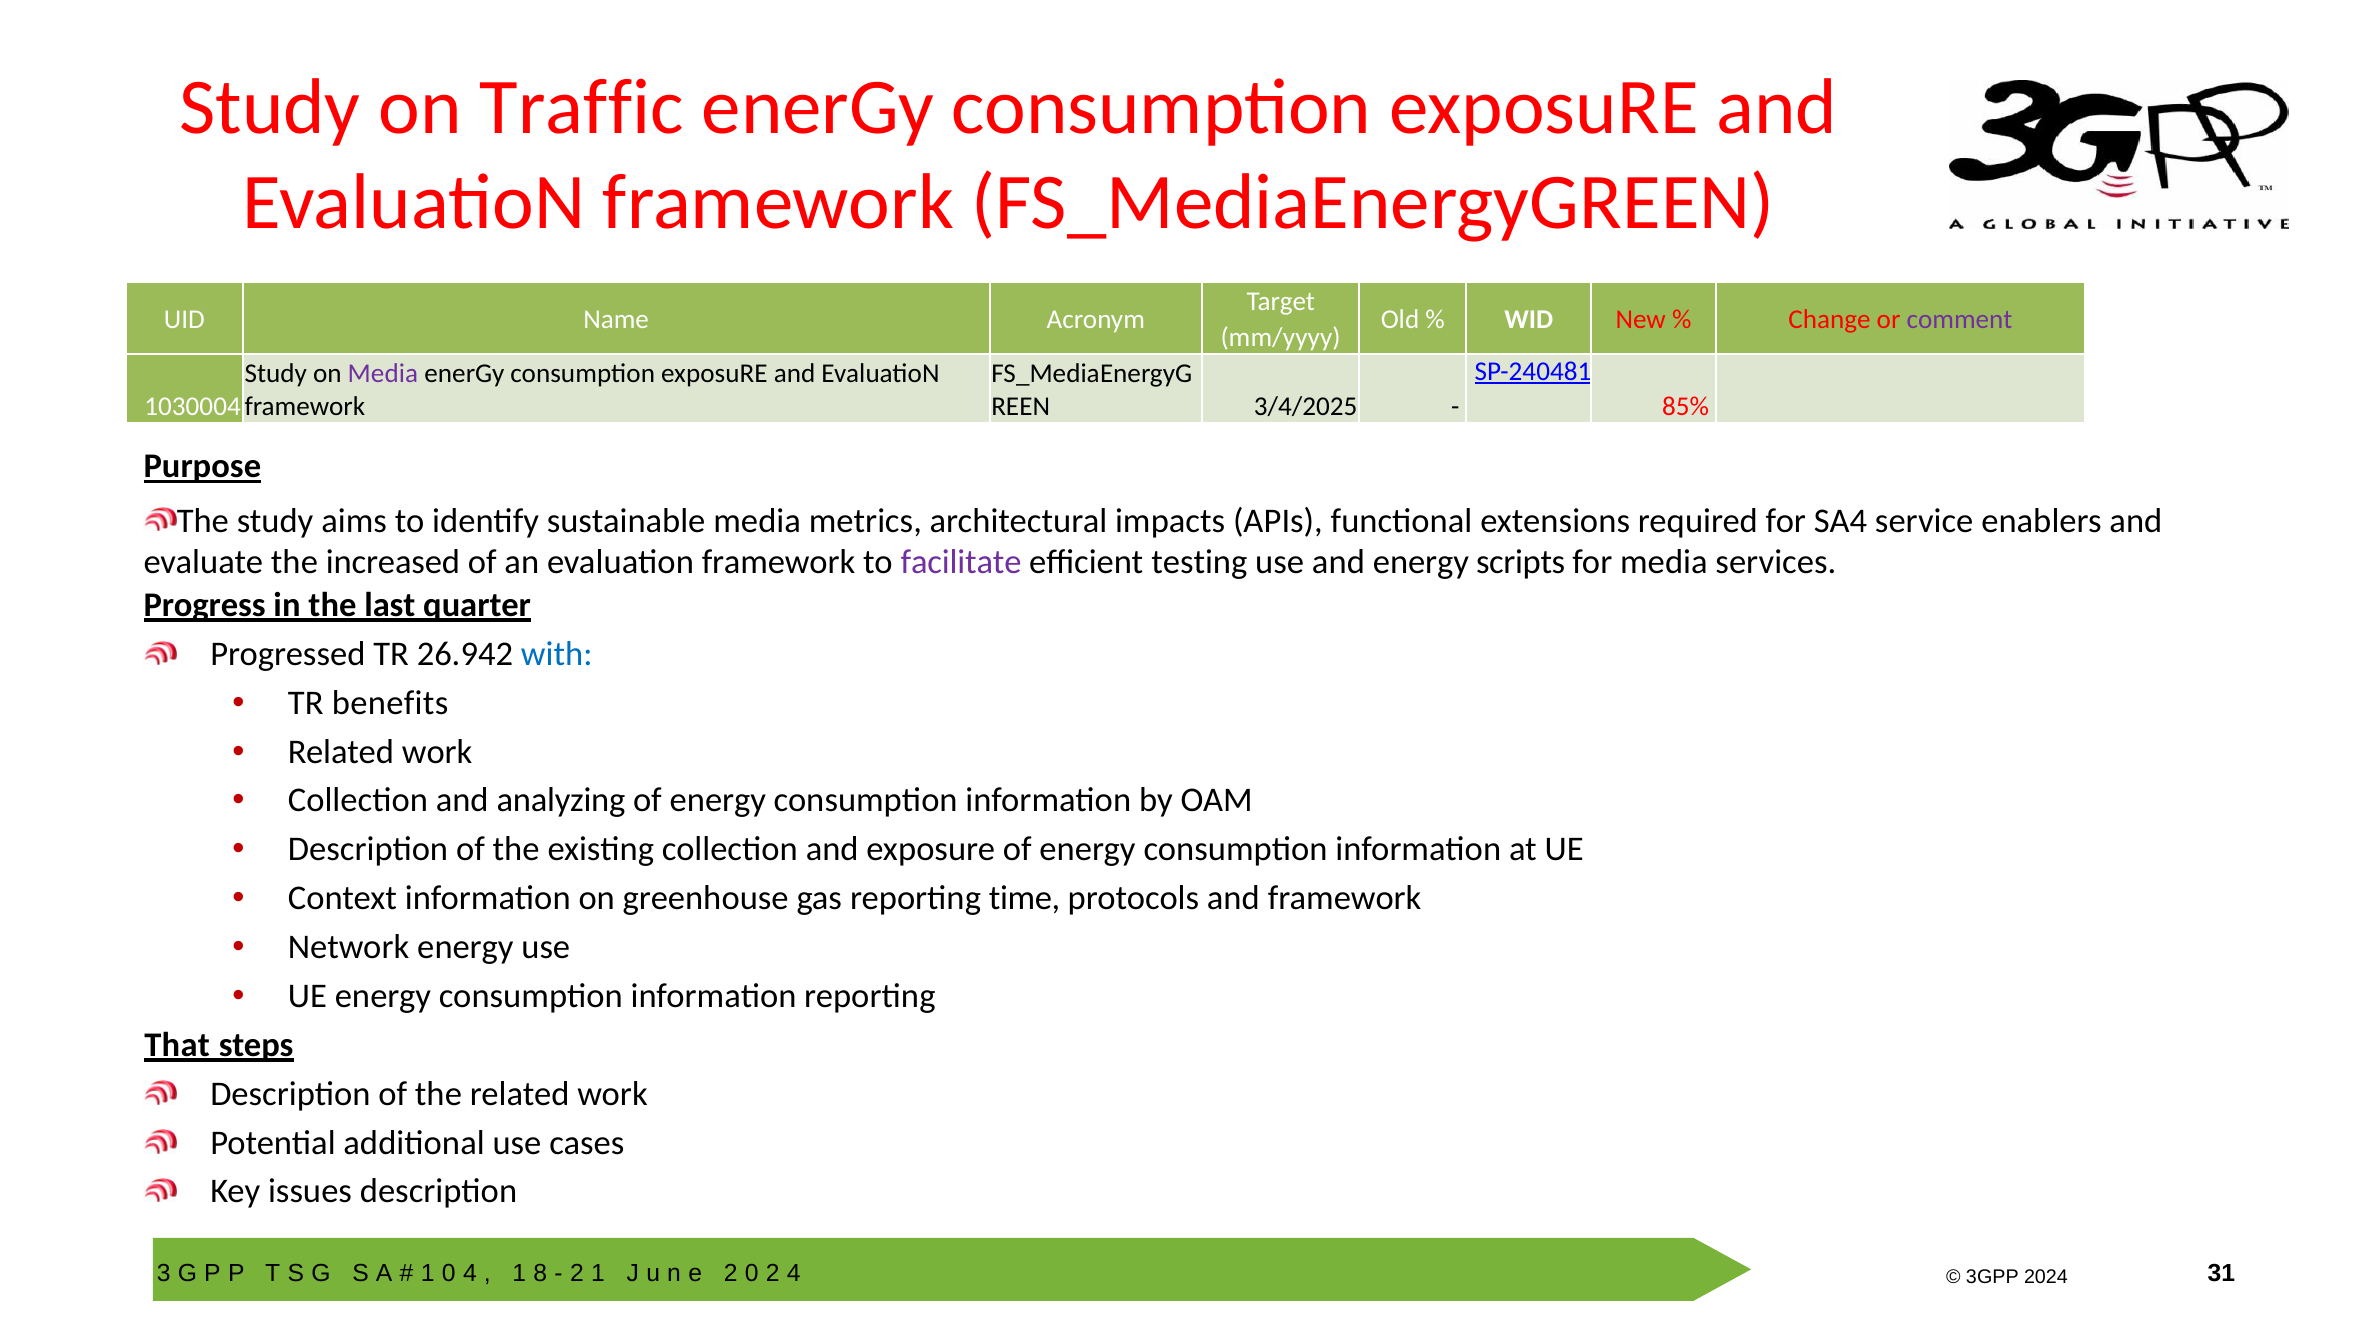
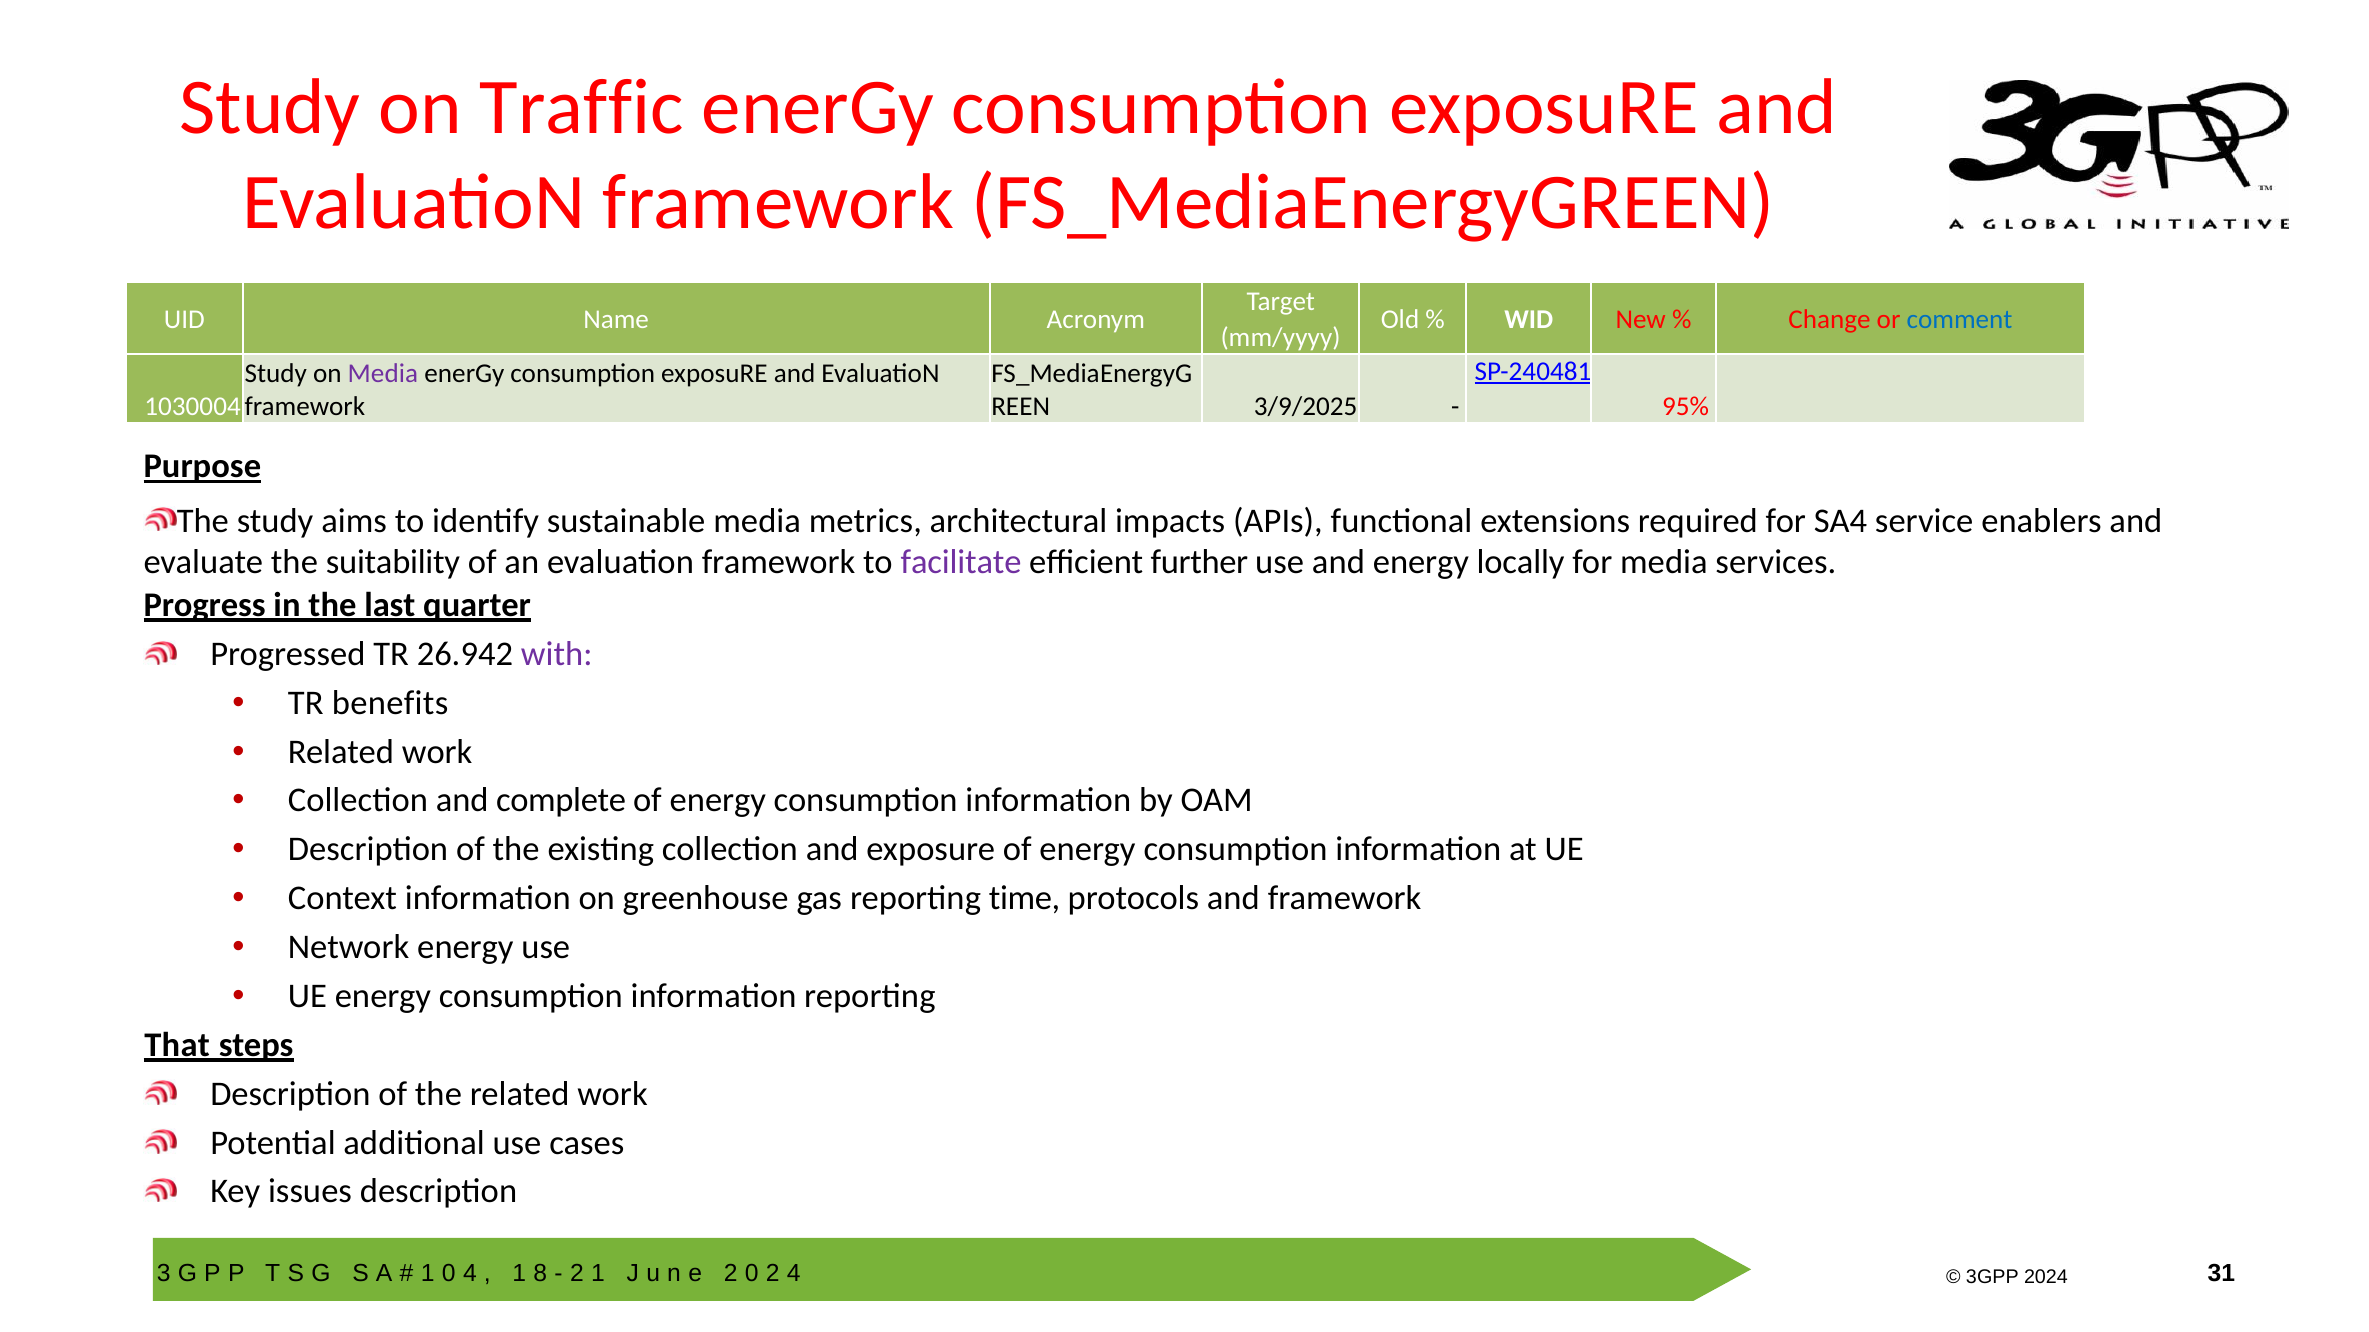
comment colour: purple -> blue (1960, 320)
3/4/2025: 3/4/2025 -> 3/9/2025 (1306, 407)
85%: 85% -> 95% (1686, 407)
increased: increased -> suitability (393, 562)
testing: testing -> further (1200, 562)
scripts: scripts -> locally (1521, 562)
with colour: blue -> purple (557, 654)
analyzing: analyzing -> complete (561, 801)
